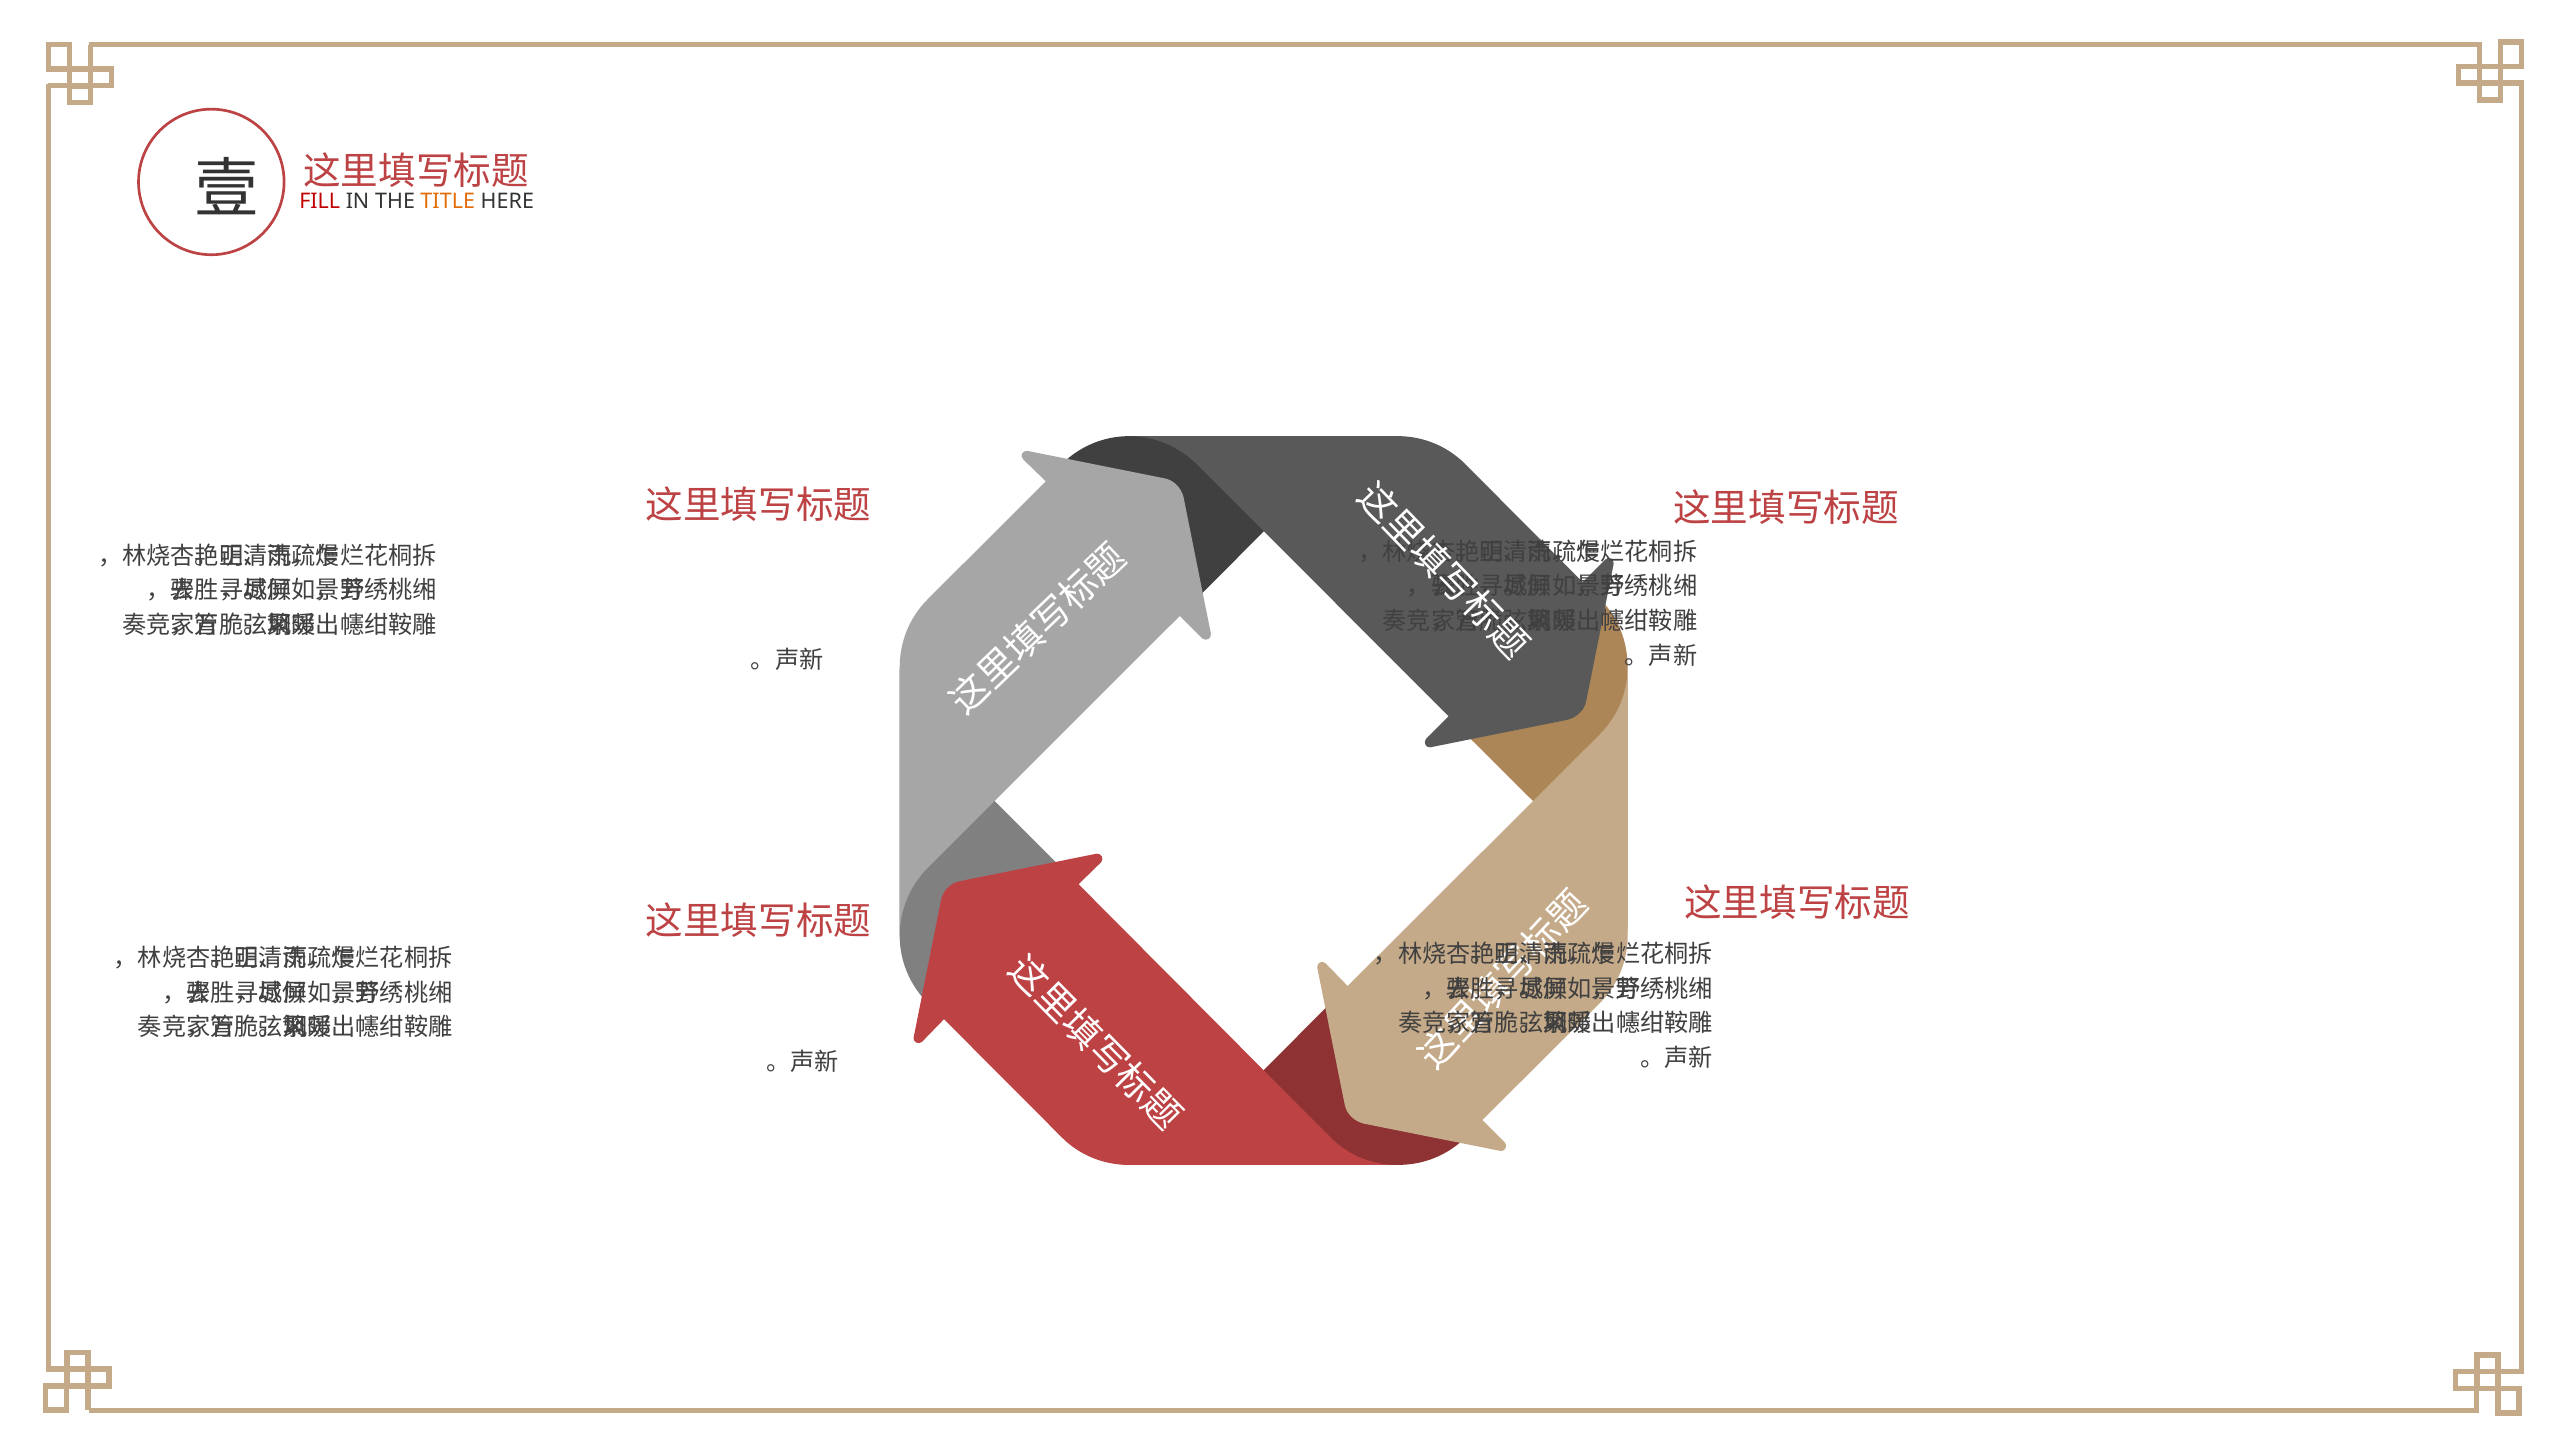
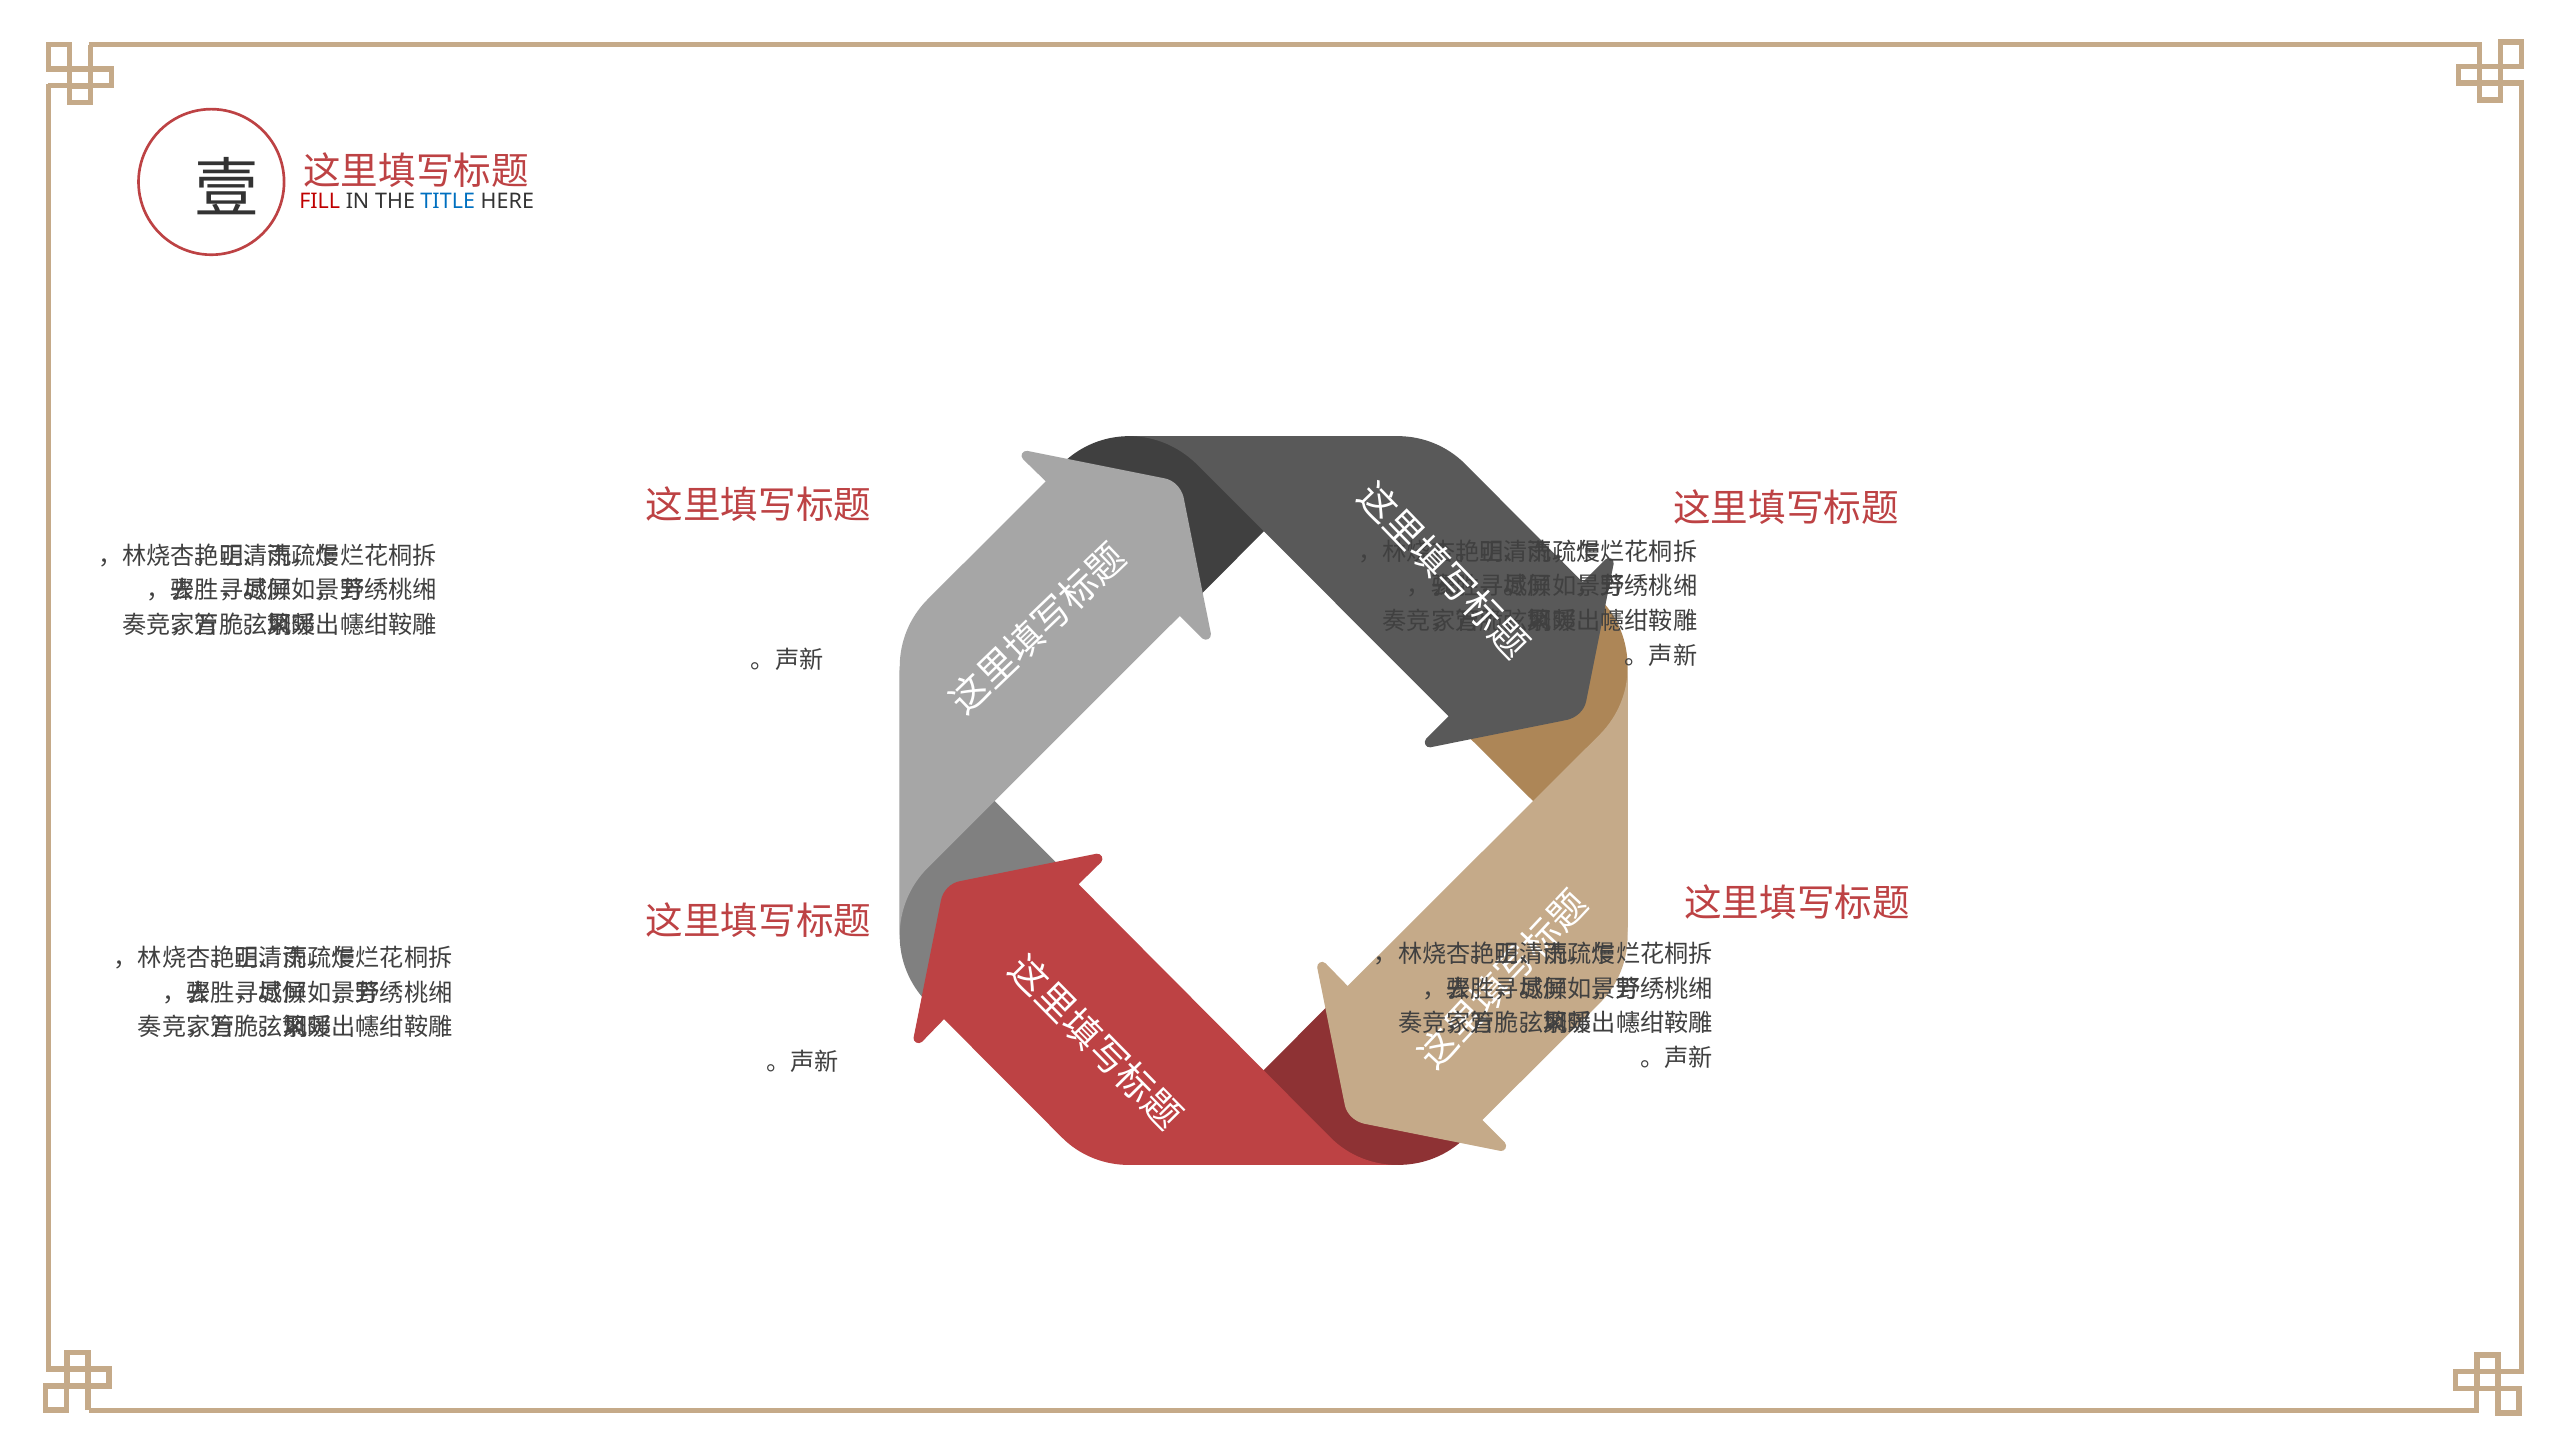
TITLE colour: orange -> blue (448, 201)
